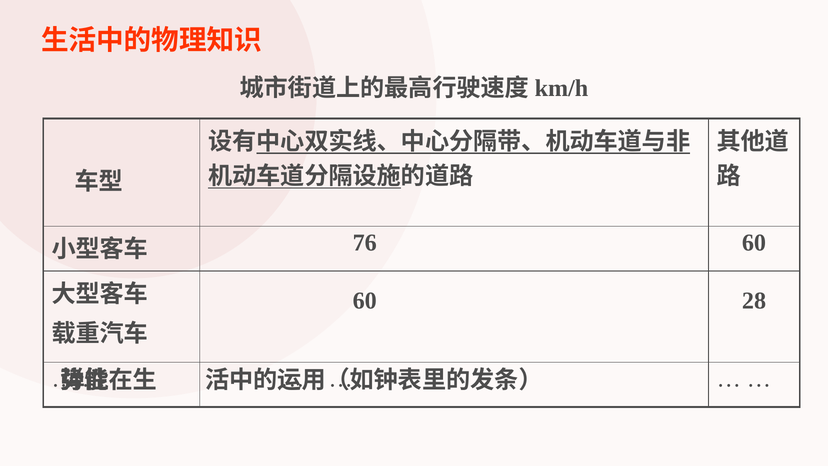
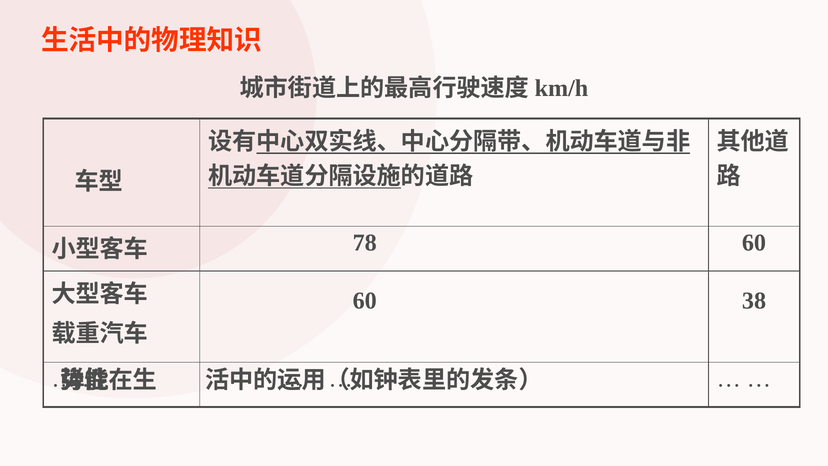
76: 76 -> 78 (365, 243)
28: 28 -> 38 (754, 301)
